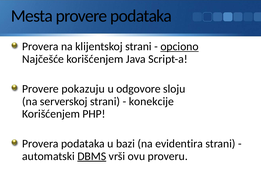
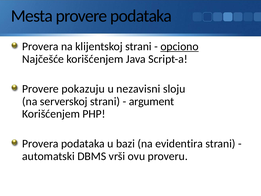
odgovore: odgovore -> nezavisni (138, 89)
konekcije: konekcije -> argument (151, 101)
DBMS underline: present -> none (92, 156)
